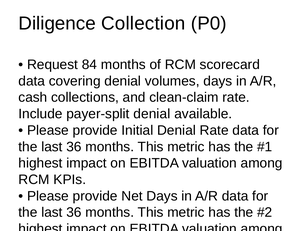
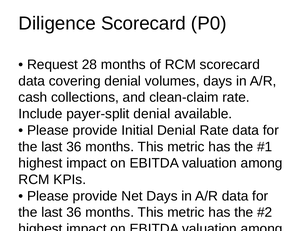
Diligence Collection: Collection -> Scorecard (143, 23)
84: 84 -> 28 (89, 65)
